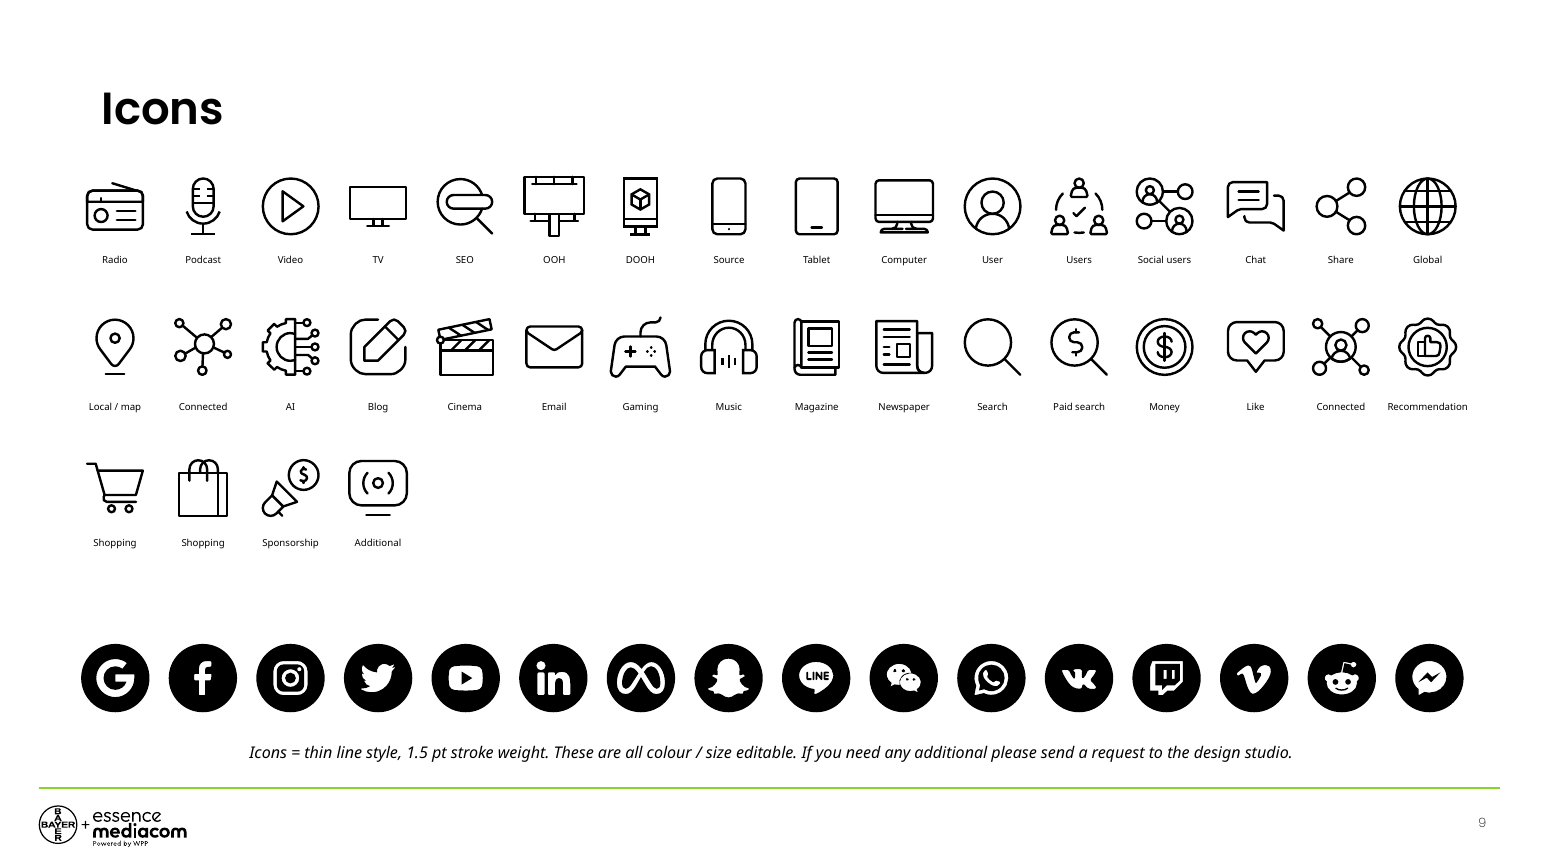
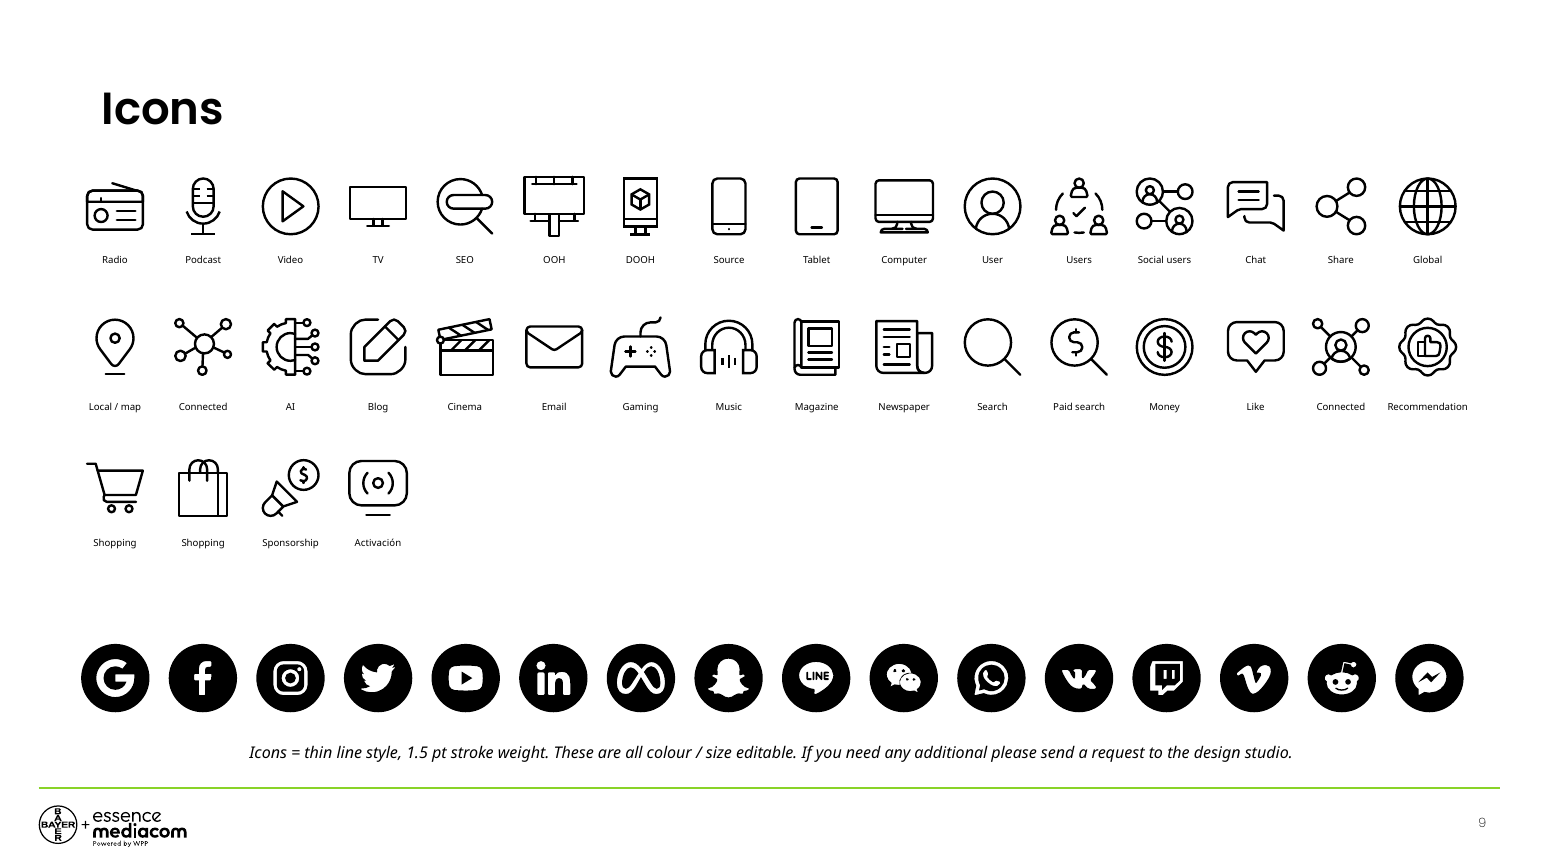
Sponsorship Additional: Additional -> Activación (378, 544)
